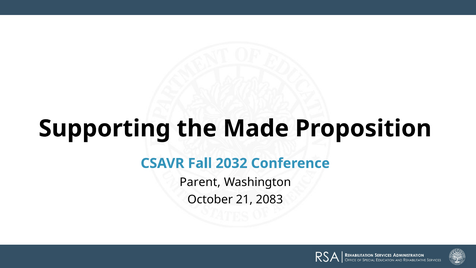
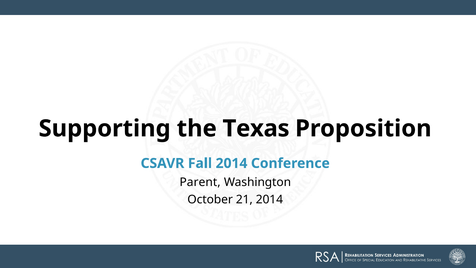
Made: Made -> Texas (256, 128)
Fall 2032: 2032 -> 2014 (232, 163)
21 2083: 2083 -> 2014 (269, 200)
